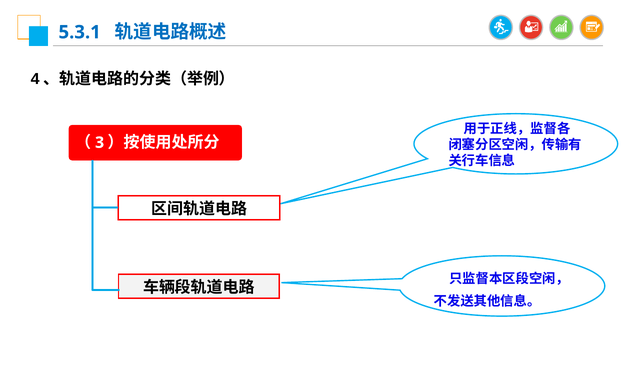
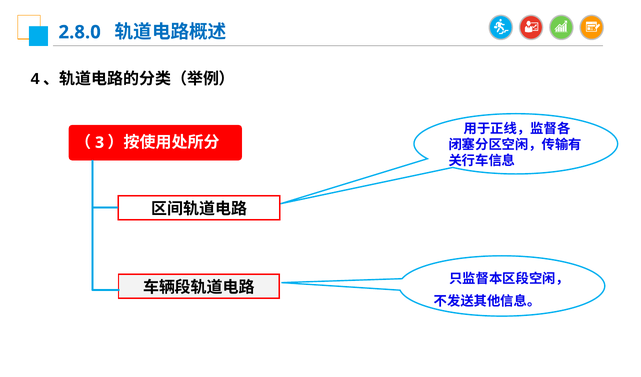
5.3.1: 5.3.1 -> 2.8.0 (80, 32)
